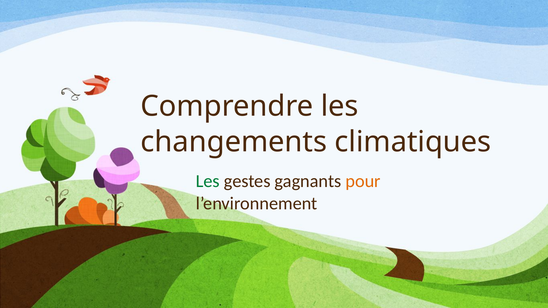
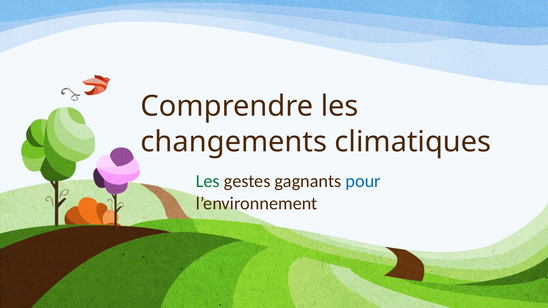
pour colour: orange -> blue (363, 181)
